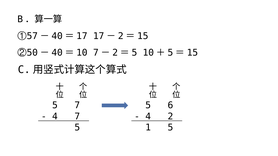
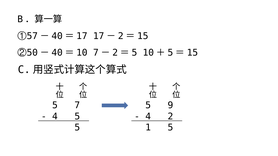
6: 6 -> 9 (170, 106)
4 7: 7 -> 5 (77, 117)
